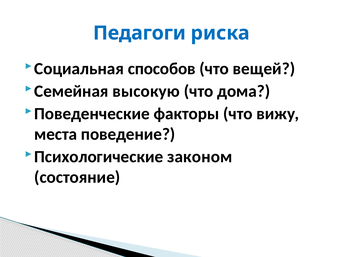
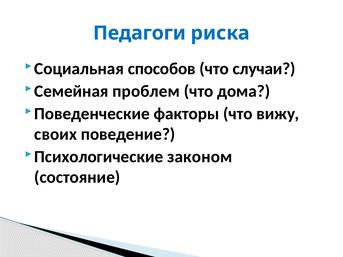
вещей: вещей -> случаи (264, 69)
высокую: высокую -> проблем (146, 91)
места: места -> своих (56, 134)
